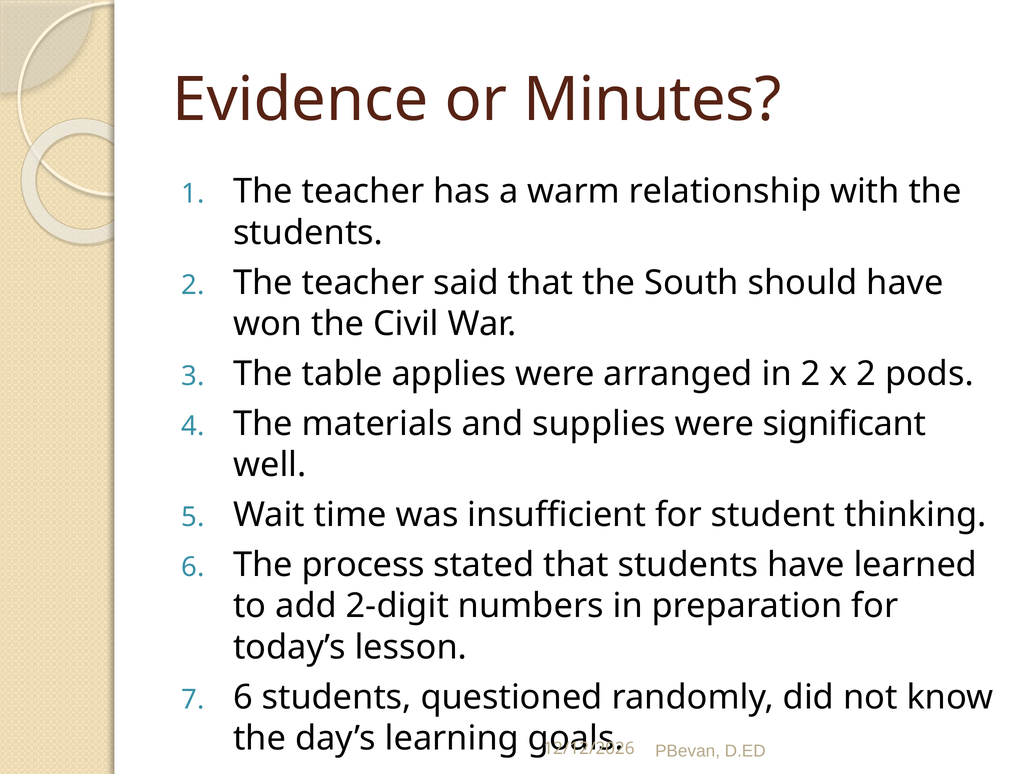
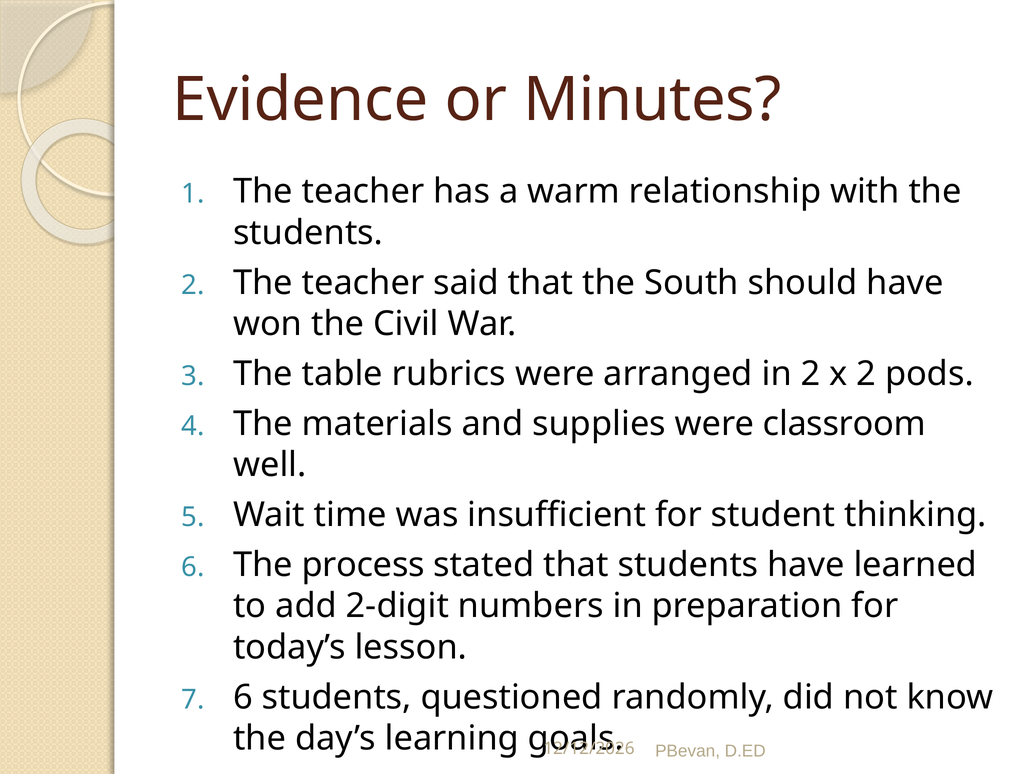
applies: applies -> rubrics (449, 374)
significant: significant -> classroom (844, 424)
